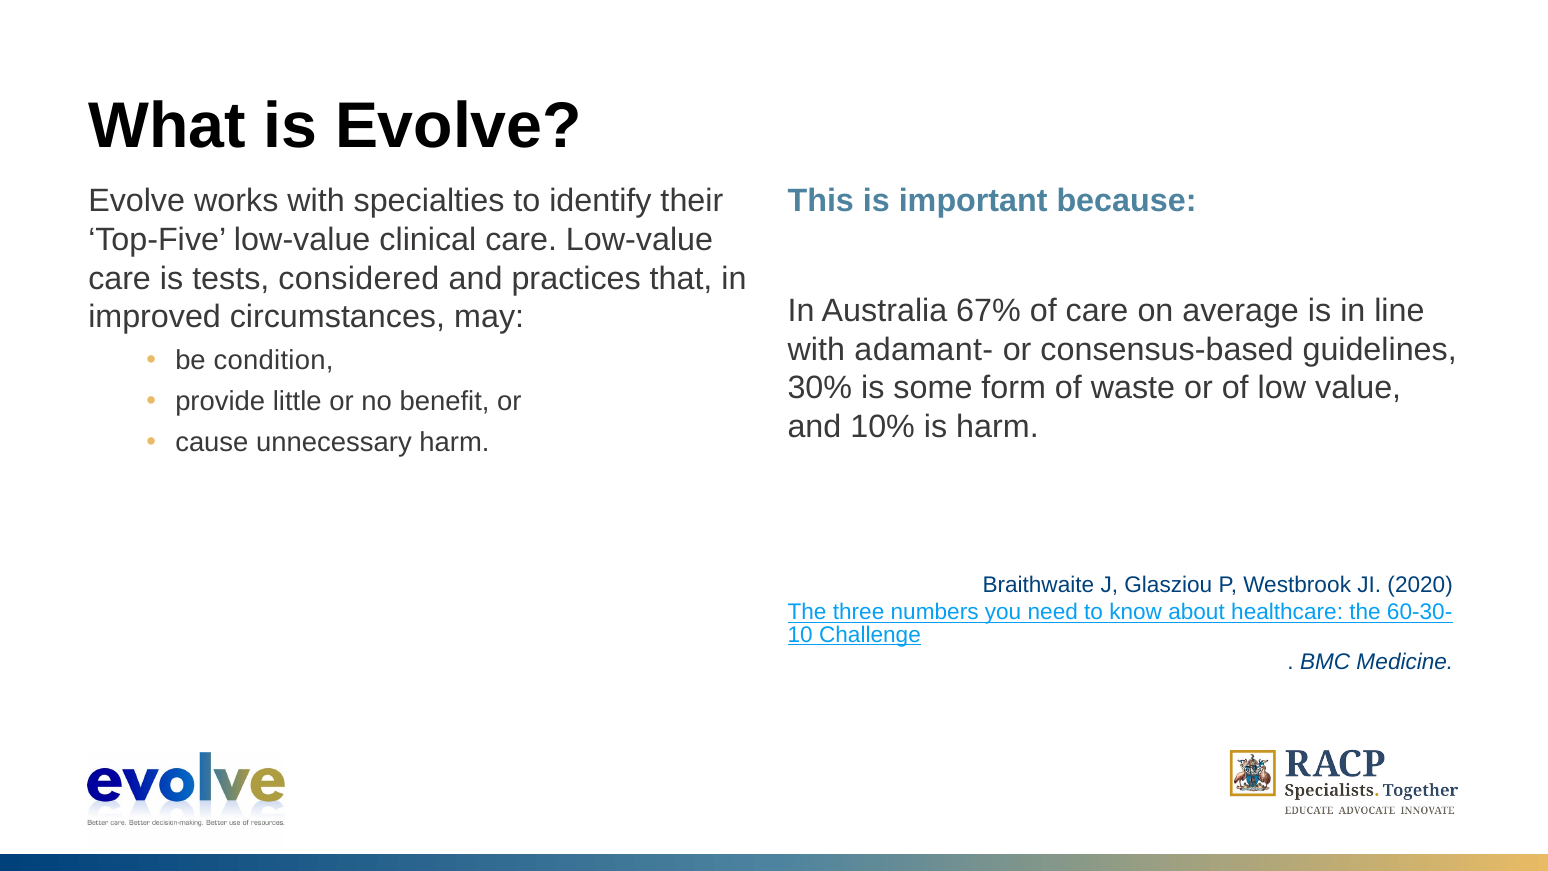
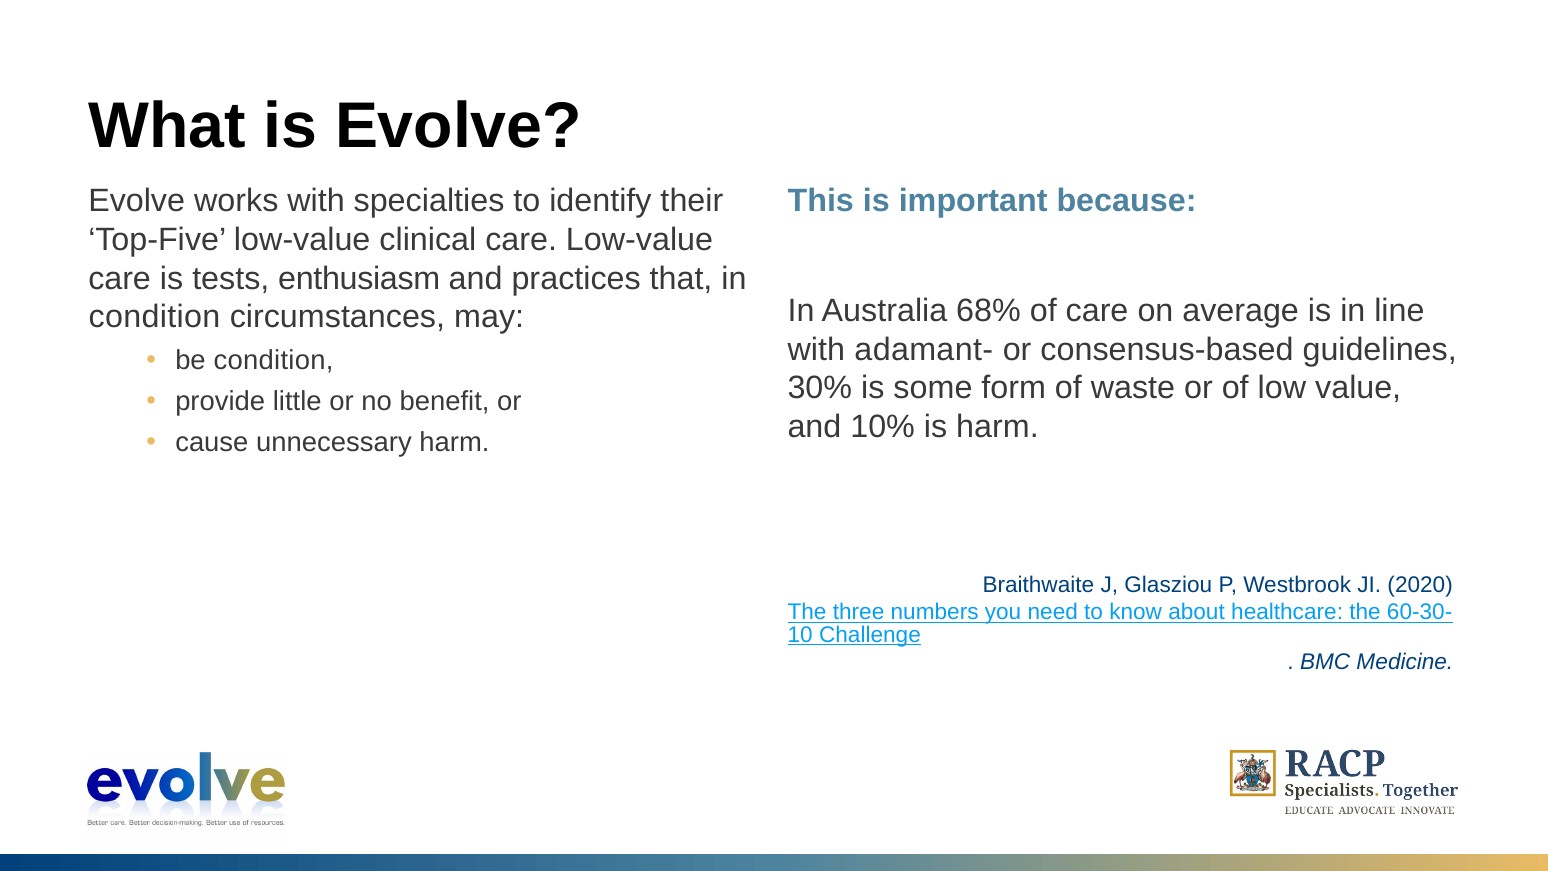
considered: considered -> enthusiasm (359, 278)
67%: 67% -> 68% (989, 311)
improved: improved -> condition (154, 317)
